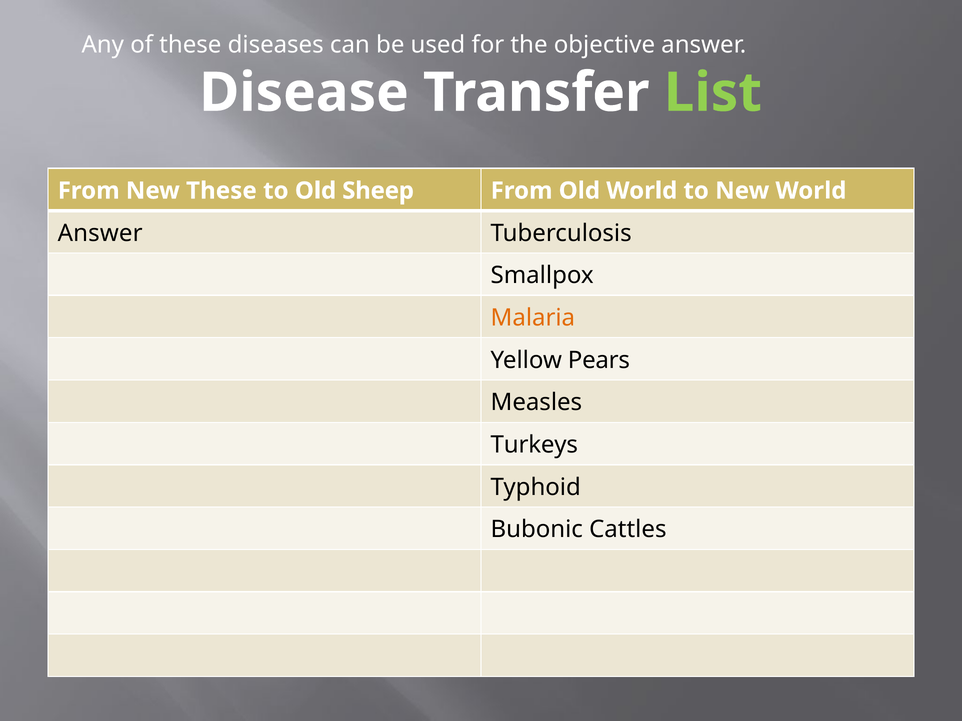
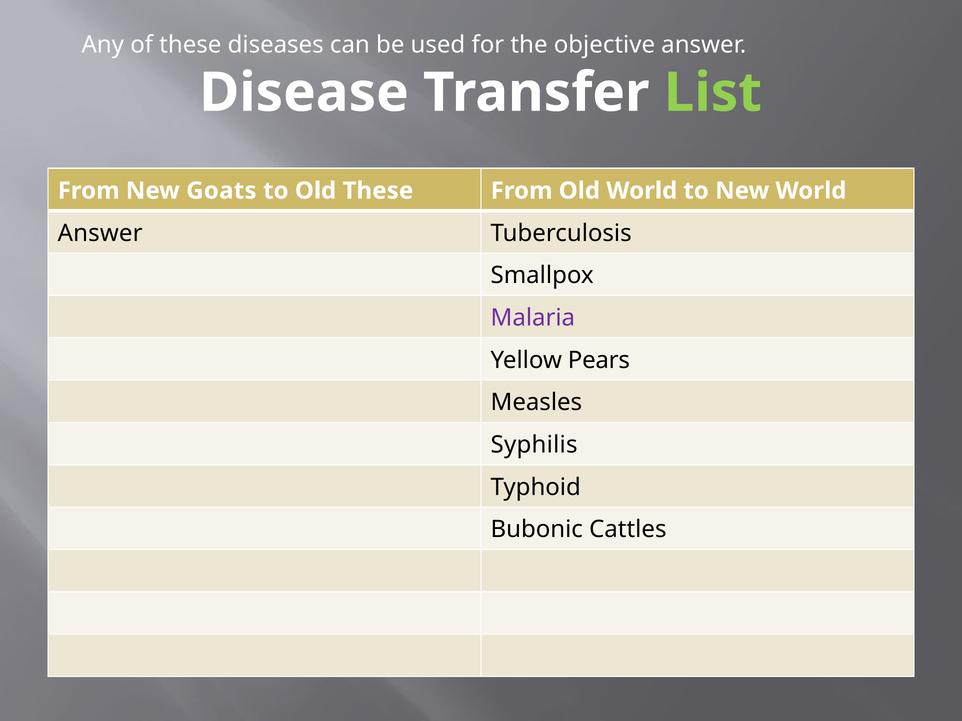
New These: These -> Goats (221, 191)
Old Sheep: Sheep -> These (378, 191)
Malaria colour: orange -> purple (533, 318)
Turkeys: Turkeys -> Syphilis (534, 445)
